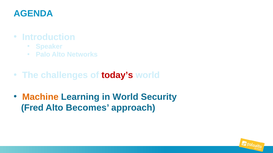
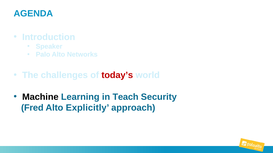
Machine colour: orange -> black (40, 97)
in World: World -> Teach (126, 97)
Becomes: Becomes -> Explicitly (87, 108)
